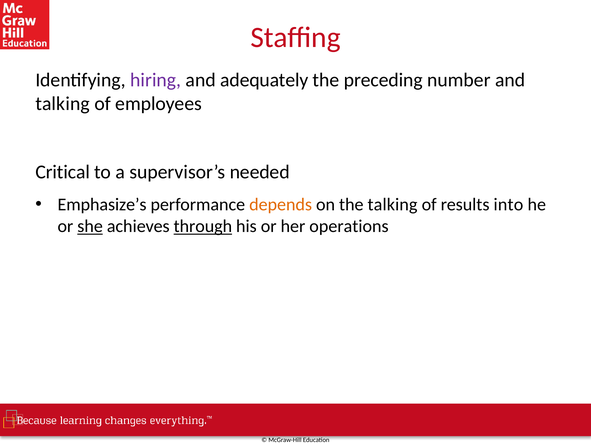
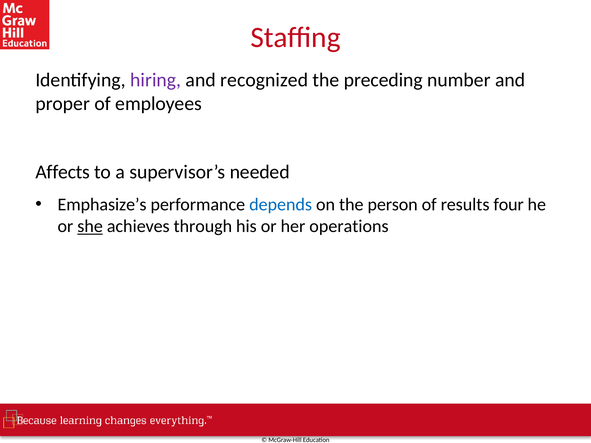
adequately: adequately -> recognized (264, 80)
talking: talking -> proper (63, 104)
Critical: Critical -> Affects (63, 172)
depends colour: orange -> blue (281, 205)
the talking: talking -> person (393, 205)
into: into -> four (509, 205)
through underline: present -> none (203, 226)
